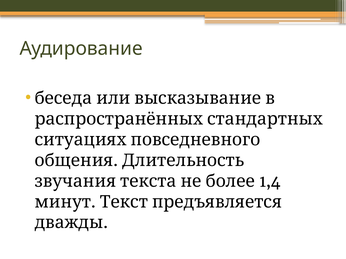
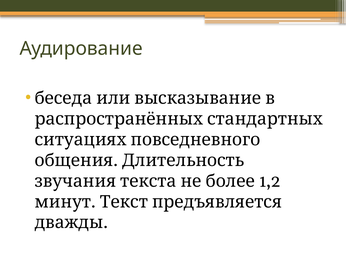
1,4: 1,4 -> 1,2 (270, 181)
